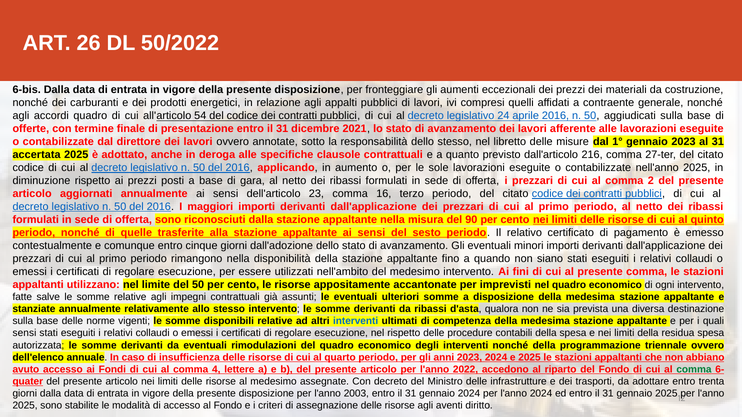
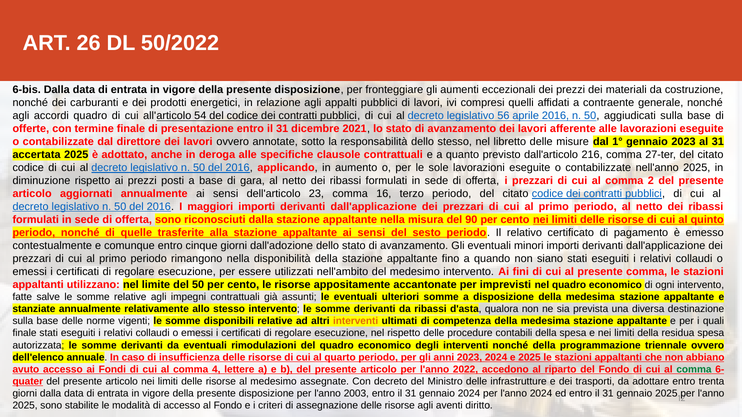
24: 24 -> 56 (503, 116)
interventi colour: blue -> orange (356, 321)
sensi: sensi -> finale (24, 333)
